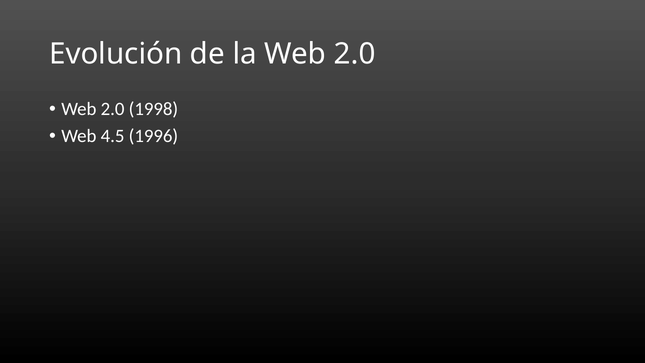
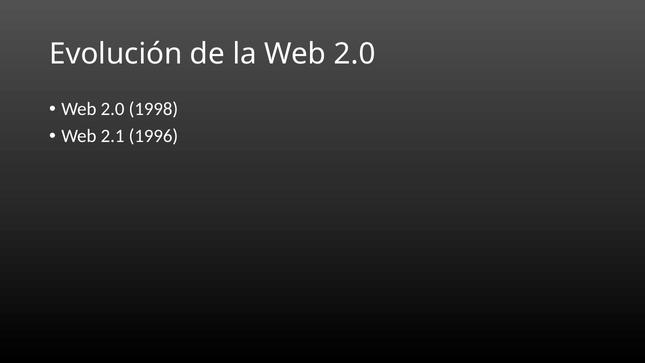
4.5: 4.5 -> 2.1 (113, 136)
